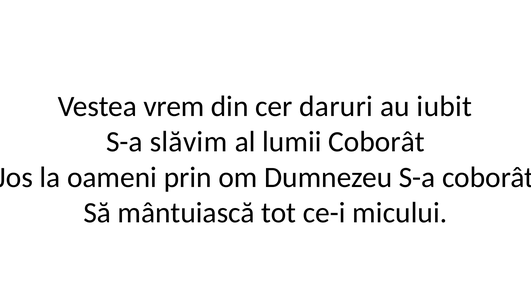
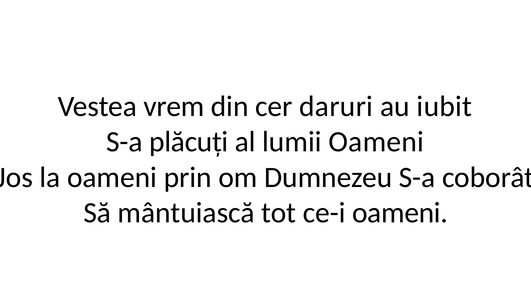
slăvim: slăvim -> plăcuți (189, 142)
lumii Coborât: Coborât -> Oameni (376, 142)
ce-i micului: micului -> oameni (400, 212)
